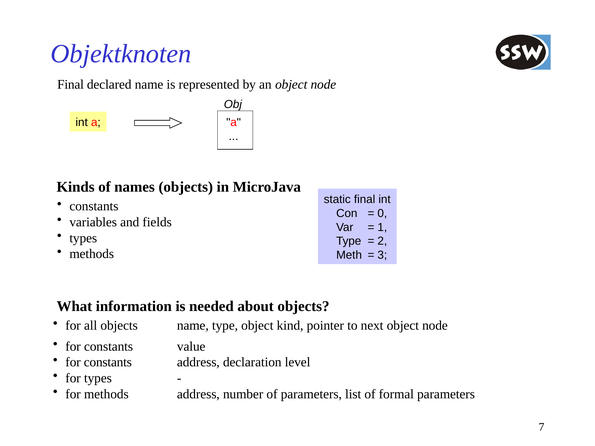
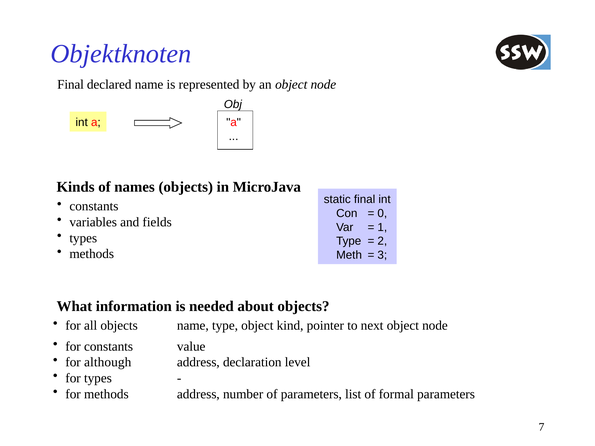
constants: constants -> although (108, 363)
